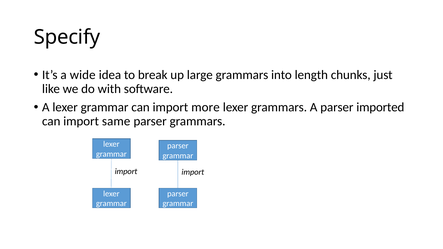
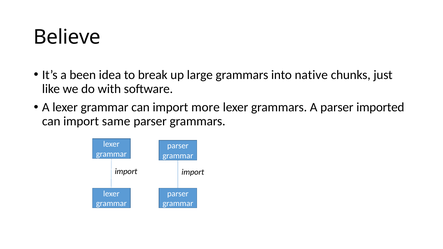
Specify: Specify -> Believe (67, 37)
wide: wide -> been (83, 75)
length: length -> native (311, 75)
